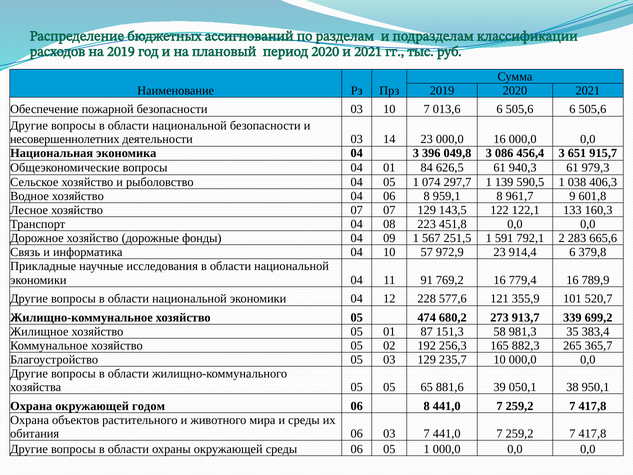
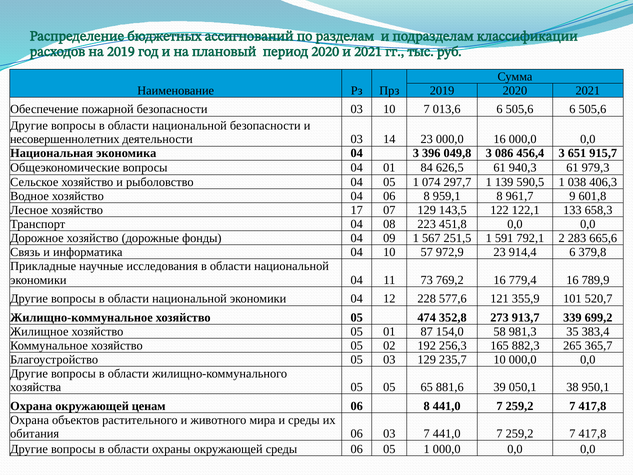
хозяйство 07: 07 -> 17 (357, 210)
160,3: 160,3 -> 658,3 (599, 210)
91: 91 -> 73 (427, 280)
680,2: 680,2 -> 352,8 (453, 317)
151,3: 151,3 -> 154,0 (450, 331)
годом: годом -> ценам (149, 406)
